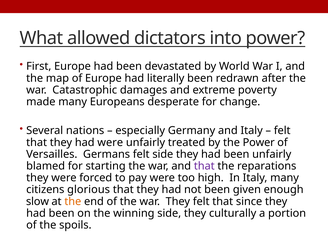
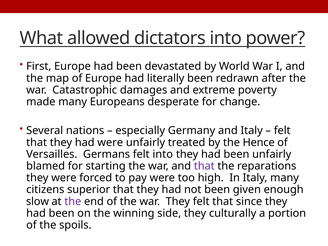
the Power: Power -> Hence (259, 142)
felt side: side -> into (163, 154)
glorious: glorious -> superior (89, 190)
the colour: orange -> purple (73, 201)
